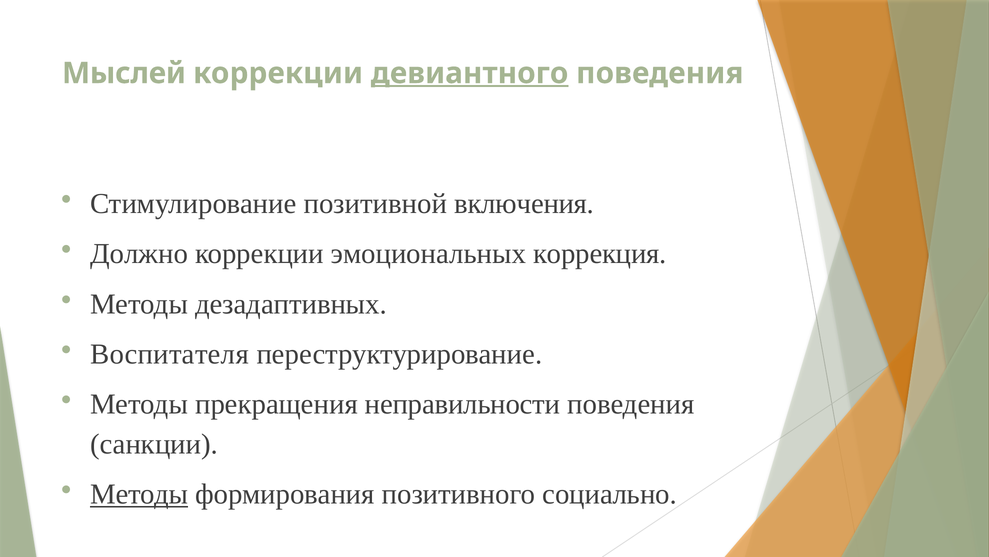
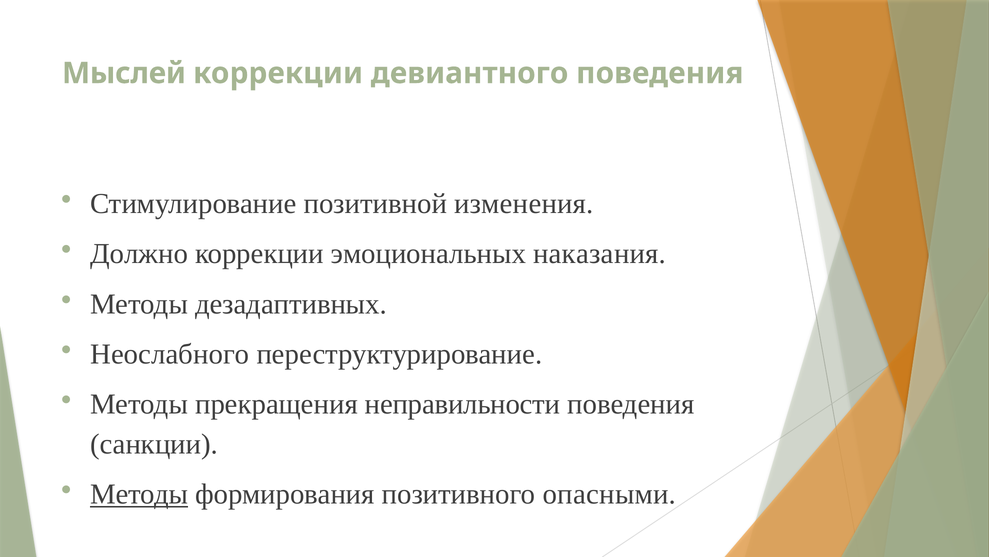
девиантного underline: present -> none (470, 73)
включения: включения -> изменения (524, 203)
коррекция: коррекция -> наказания (600, 254)
Воспитателя: Воспитателя -> Неослабного (170, 354)
социально: социально -> опасными (609, 494)
